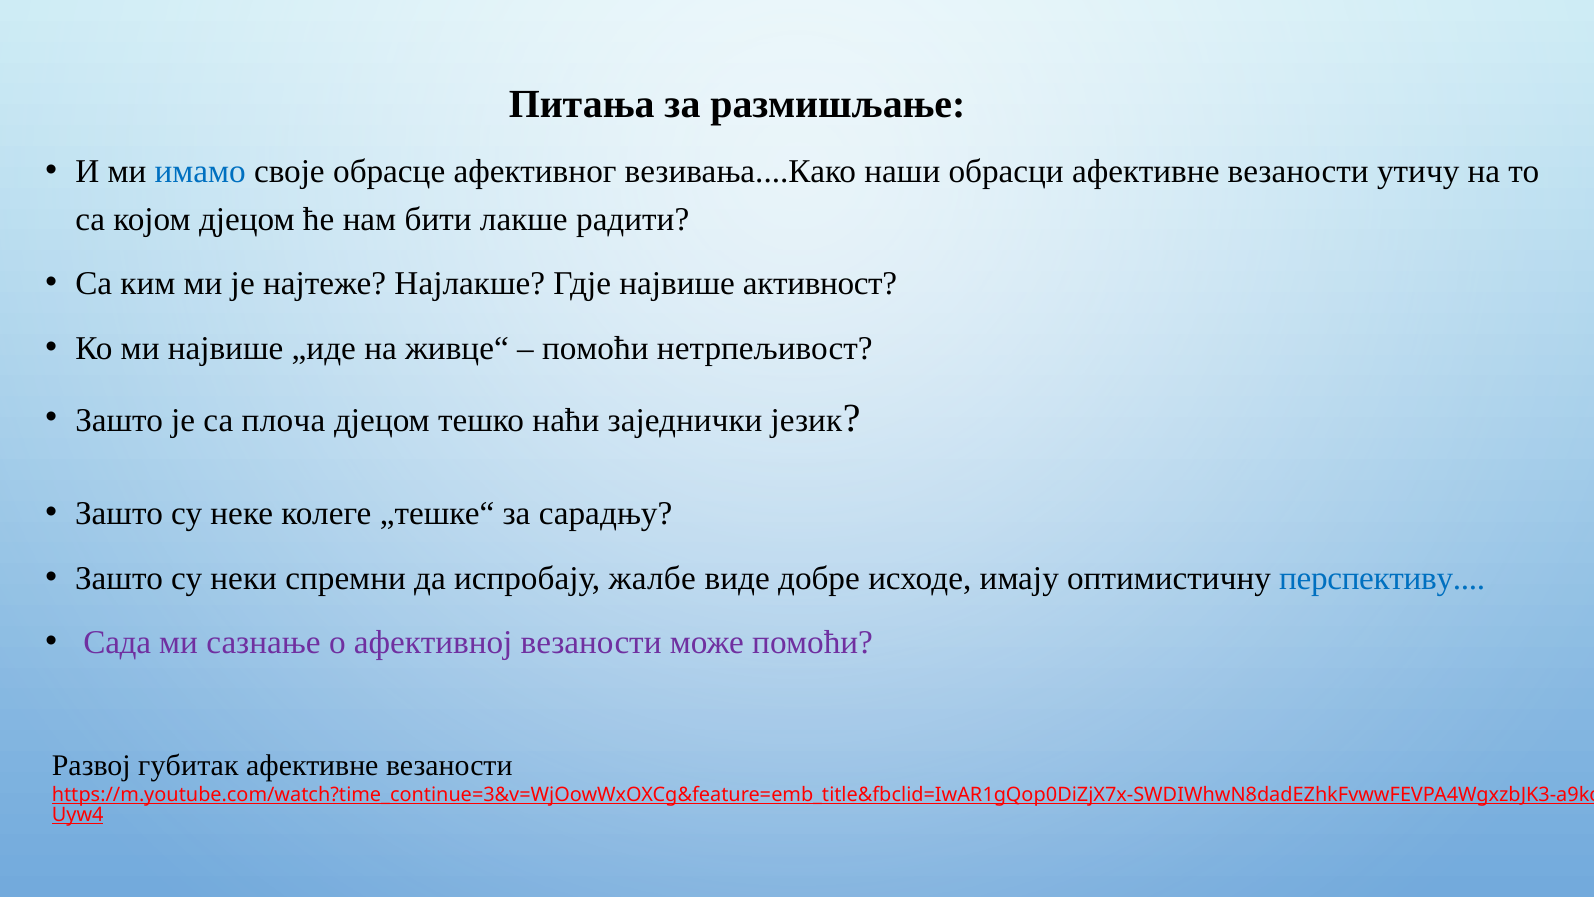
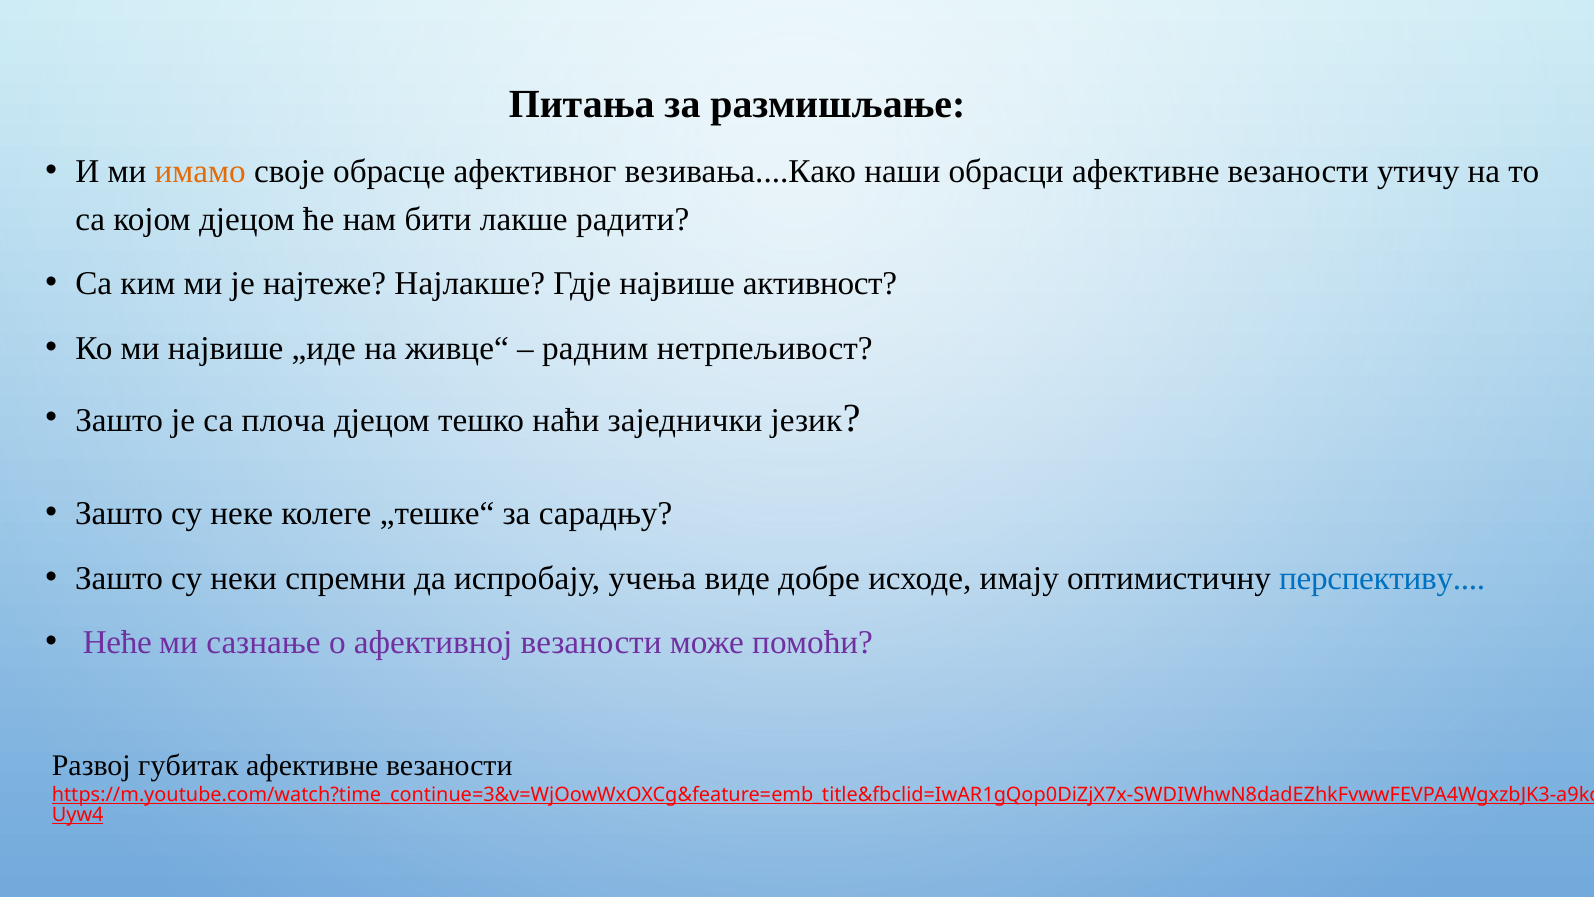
имамо colour: blue -> orange (200, 171)
помоћи: помоћи -> радним (595, 348)
жалбе: жалбе -> учења (652, 578)
Сада: Сада -> Неће (117, 642)
